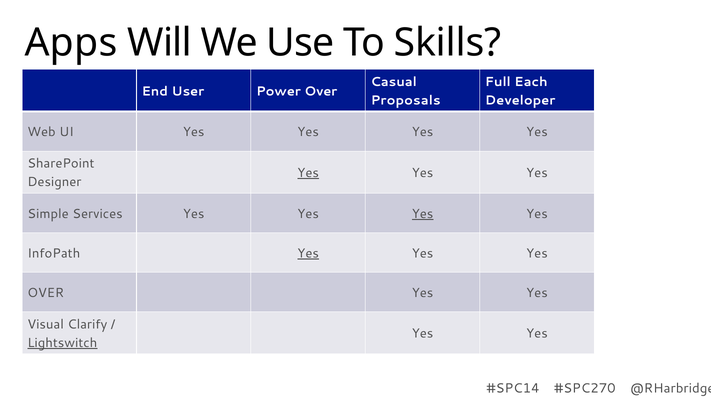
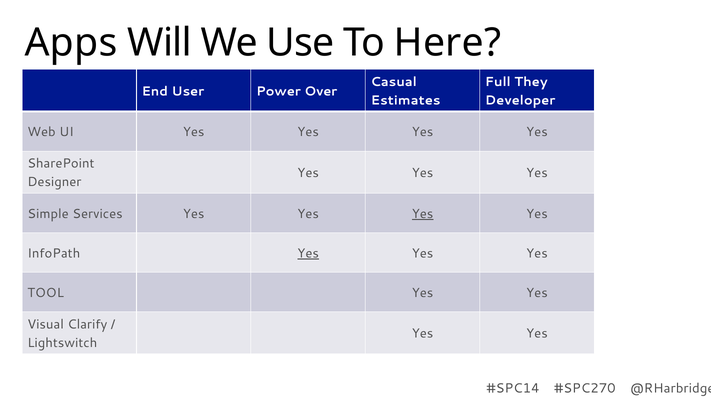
Skills: Skills -> Here (447, 43)
Each: Each -> They (531, 82)
Proposals: Proposals -> Estimates (406, 100)
Yes underline: present -> none (308, 173)
OVER: OVER -> TOOL (46, 293)
Lightswitch underline: present -> none (62, 343)
